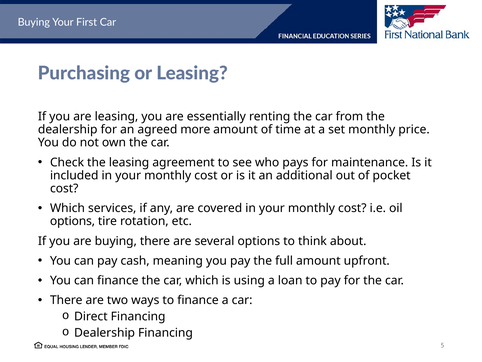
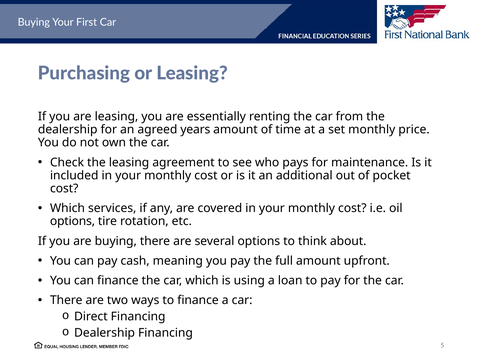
more: more -> years (195, 129)
